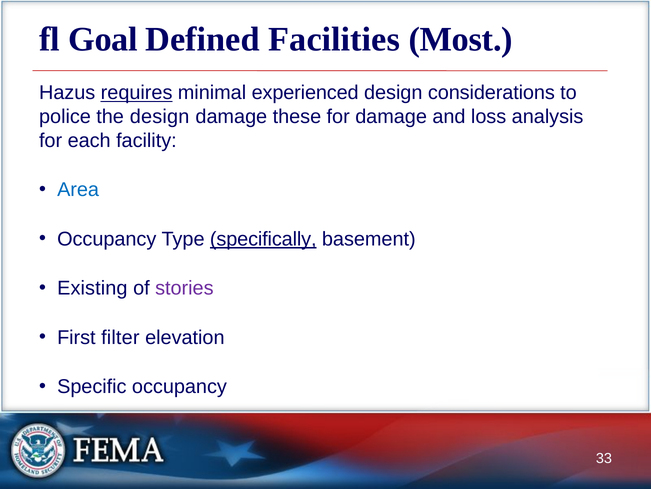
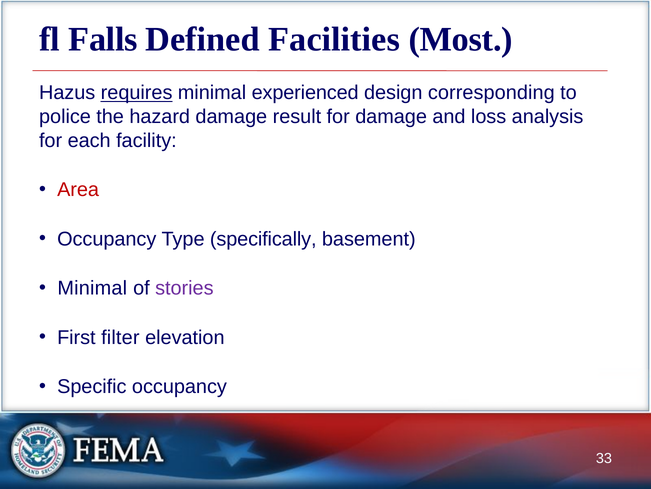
Goal: Goal -> Falls (103, 39)
considerations: considerations -> corresponding (491, 93)
the design: design -> hazard (160, 117)
these: these -> result (297, 117)
Area colour: blue -> red (78, 190)
specifically underline: present -> none (263, 239)
Existing: Existing -> Minimal (92, 288)
